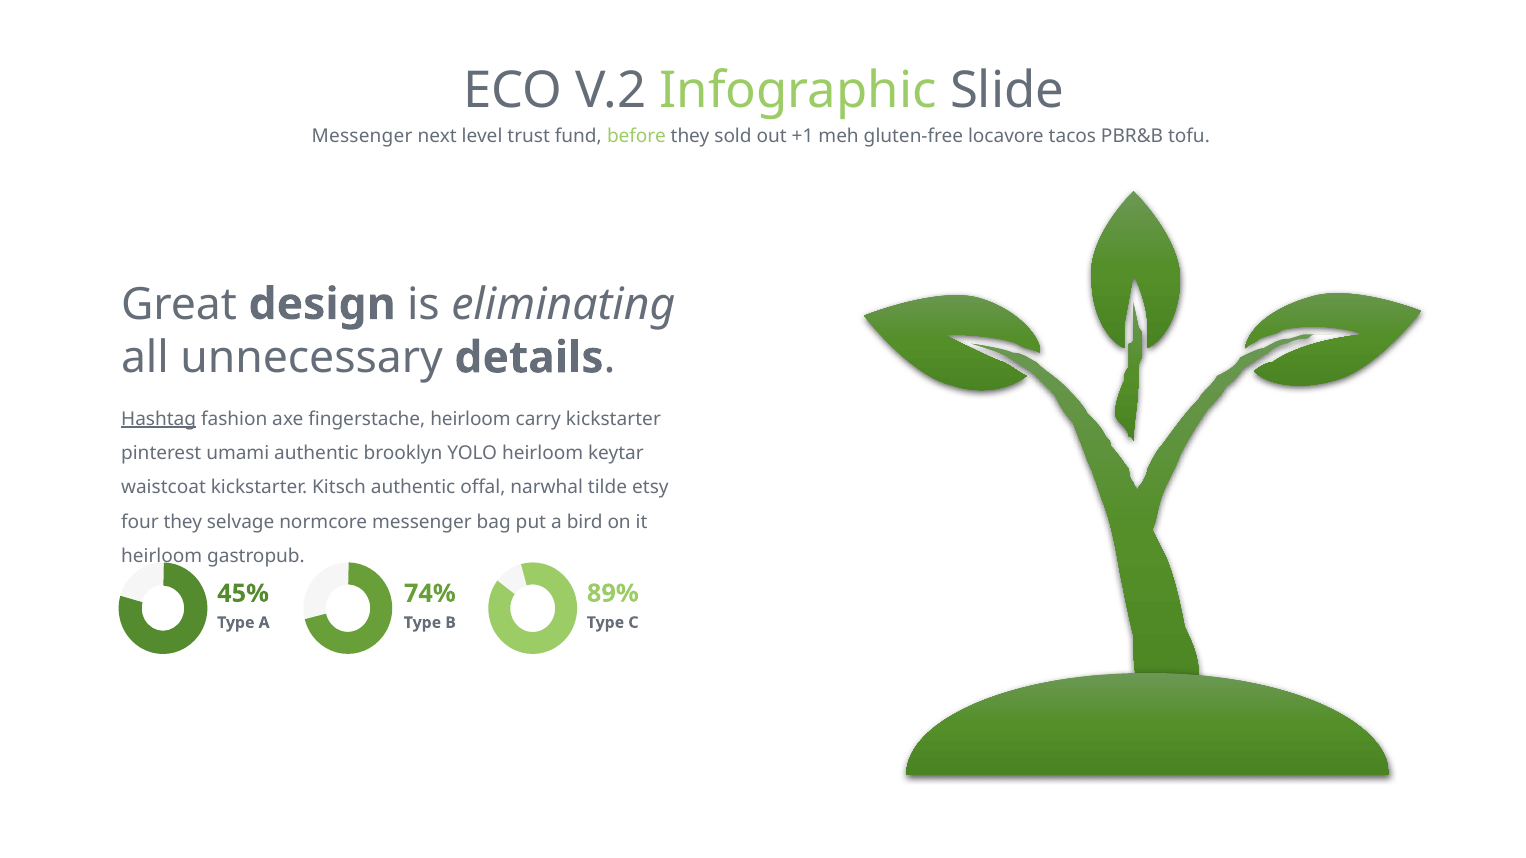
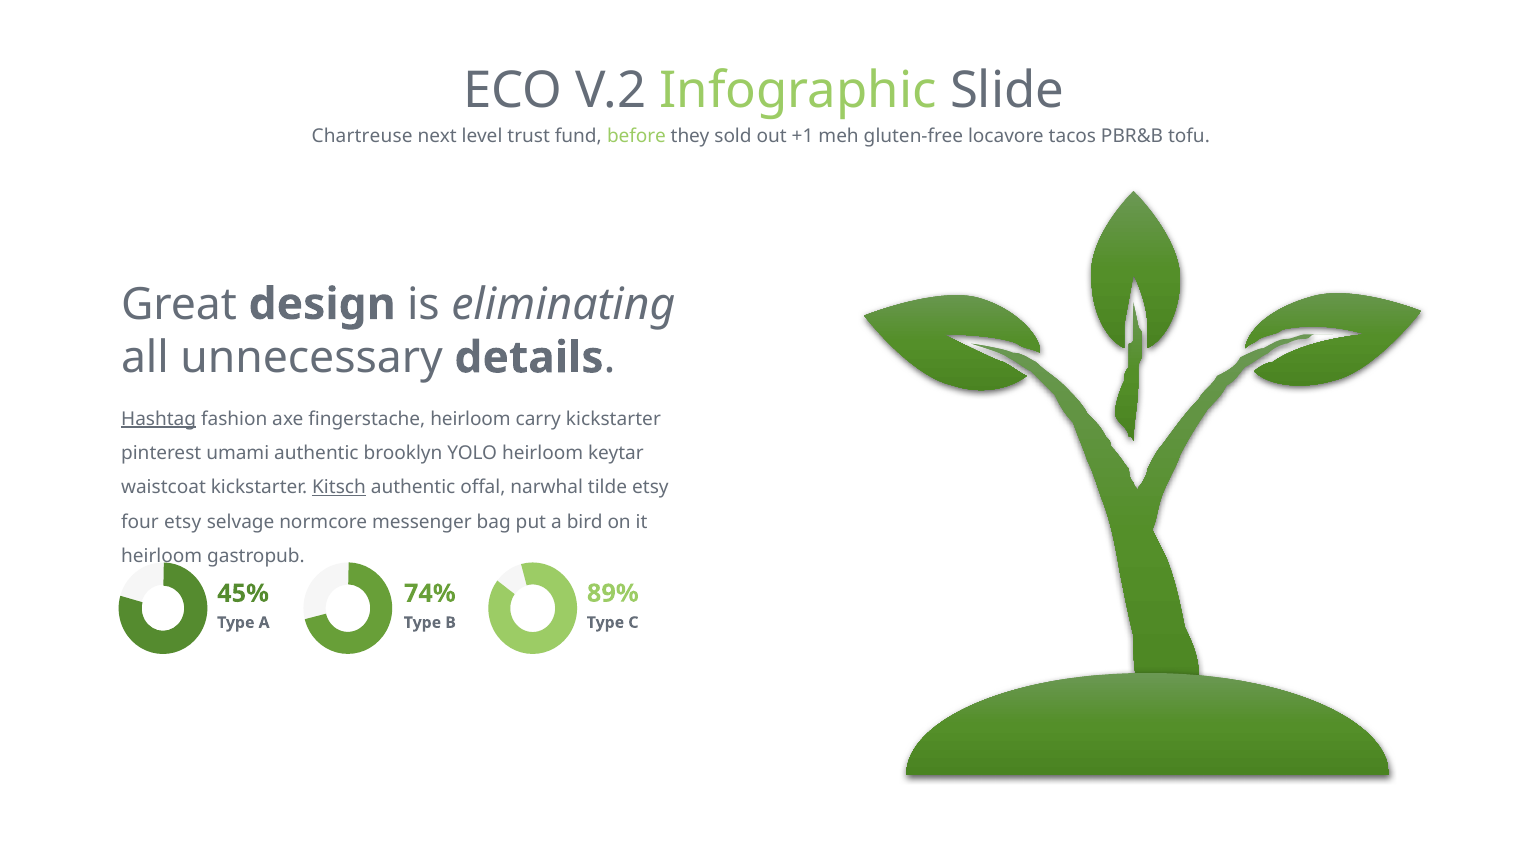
Messenger: Messenger -> Chartreuse (362, 136)
Kitsch underline: none -> present (339, 488)
four they: they -> etsy (183, 522)
